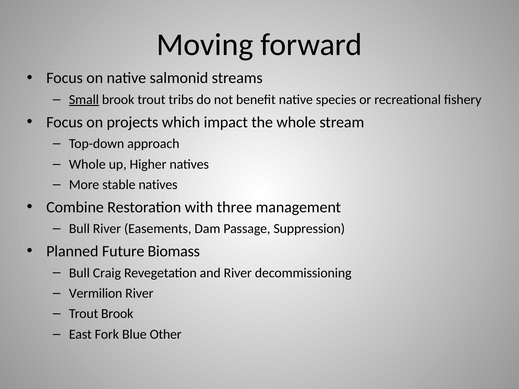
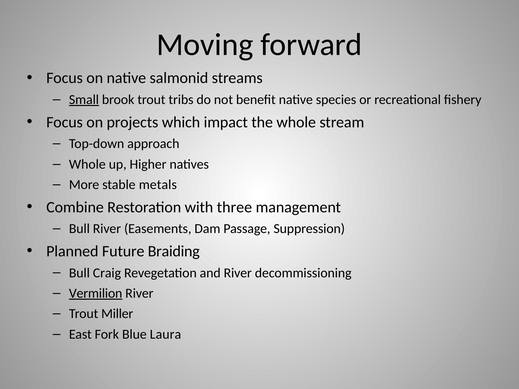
stable natives: natives -> metals (158, 185)
Biomass: Biomass -> Braiding (174, 251)
Vermilion underline: none -> present (96, 293)
Trout Brook: Brook -> Miller (117, 314)
Other: Other -> Laura (165, 334)
